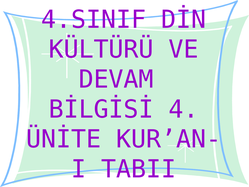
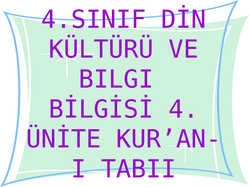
DEVAM: DEVAM -> BILGI (116, 79)
